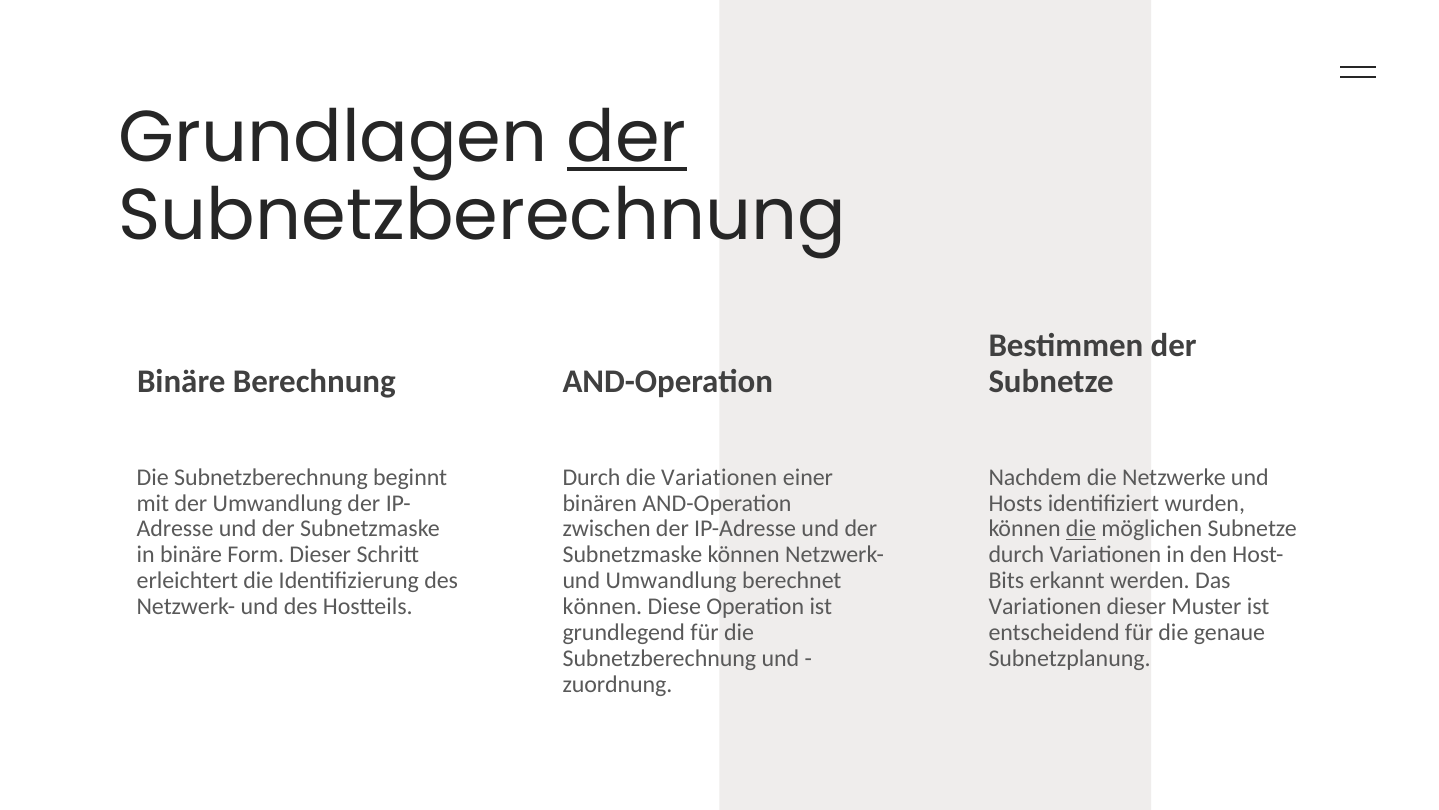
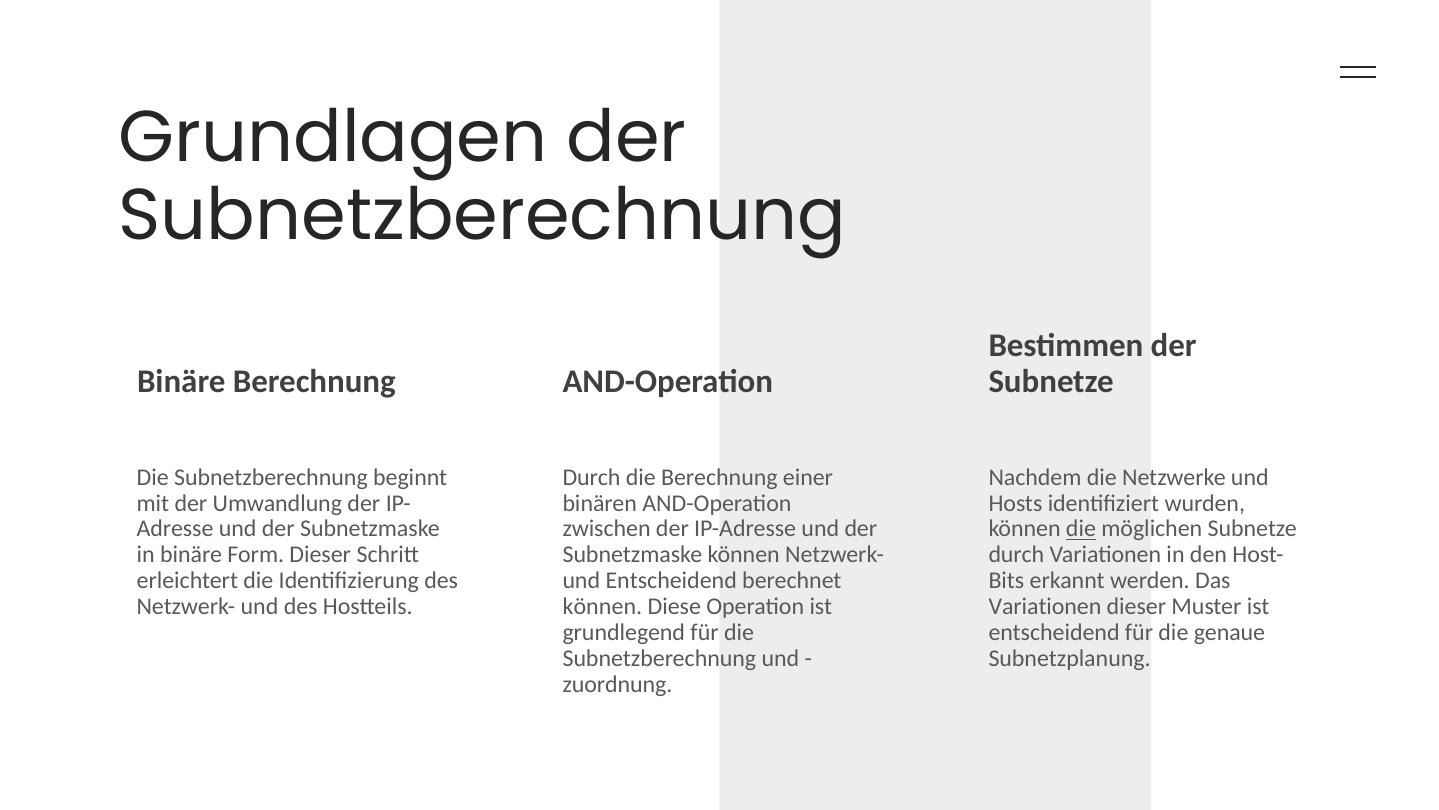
der underline: present -> none (627, 138)
die Variationen: Variationen -> Berechnung (719, 477)
und Umwandlung: Umwandlung -> Entscheidend (671, 580)
